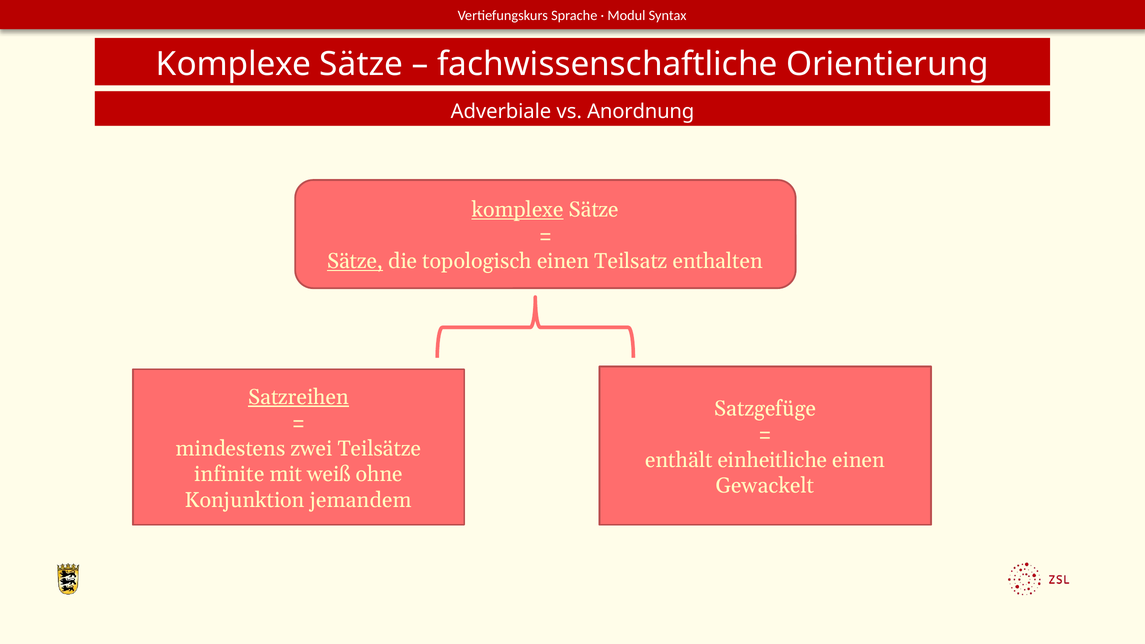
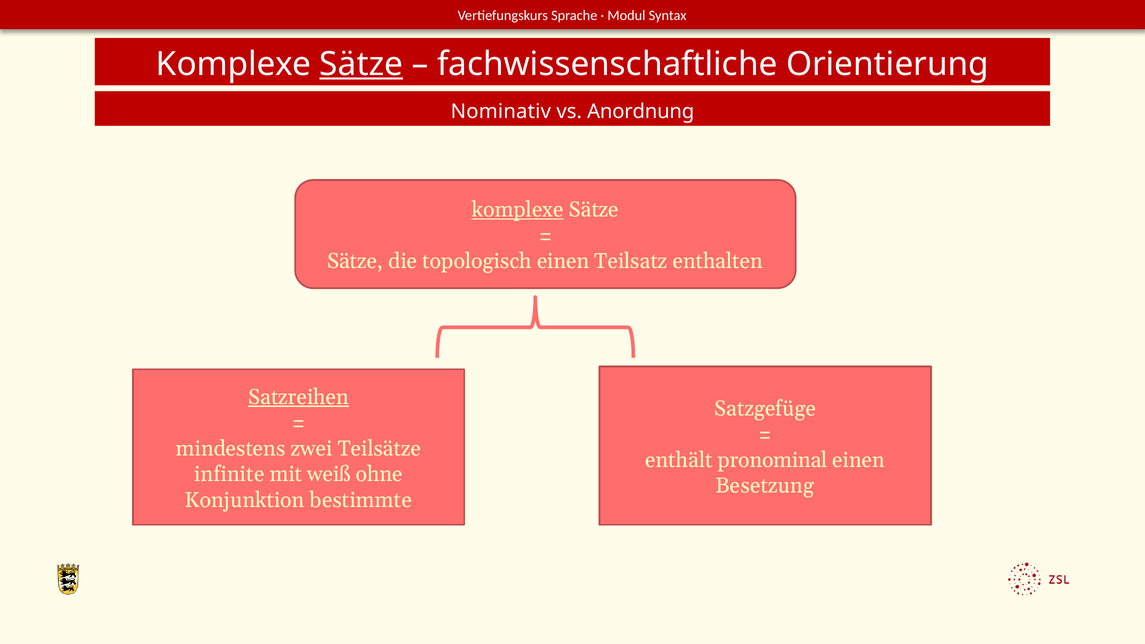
Sätze underline: none -> present (361, 64)
Adverbiale: Adverbiale -> Nominativ (501, 111)
Sätze underline: present -> none (355, 261)
einheitliche: einheitliche -> pronominal (773, 460)
Gewackelt: Gewackelt -> Besetzung (765, 486)
jemandem: jemandem -> bestimmte (361, 500)
